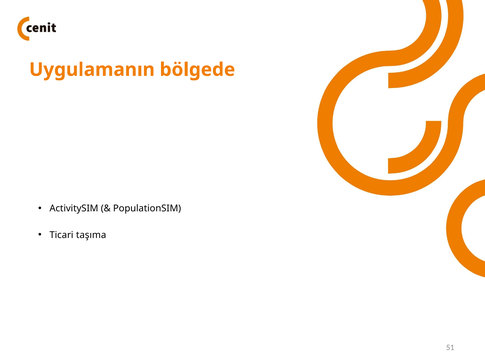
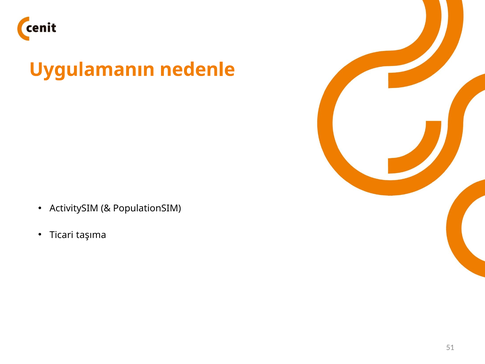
bölgede: bölgede -> nedenle (197, 70)
